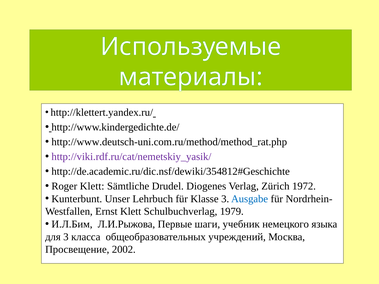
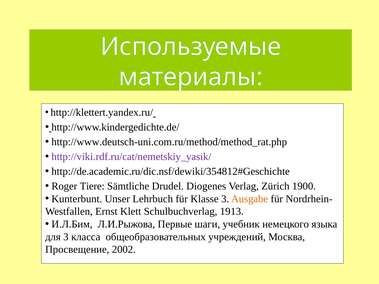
Roger Klett: Klett -> Tiere (92, 186)
1972: 1972 -> 1900 (304, 186)
Ausgabe colour: blue -> orange (250, 199)
1979: 1979 -> 1913 (232, 212)
